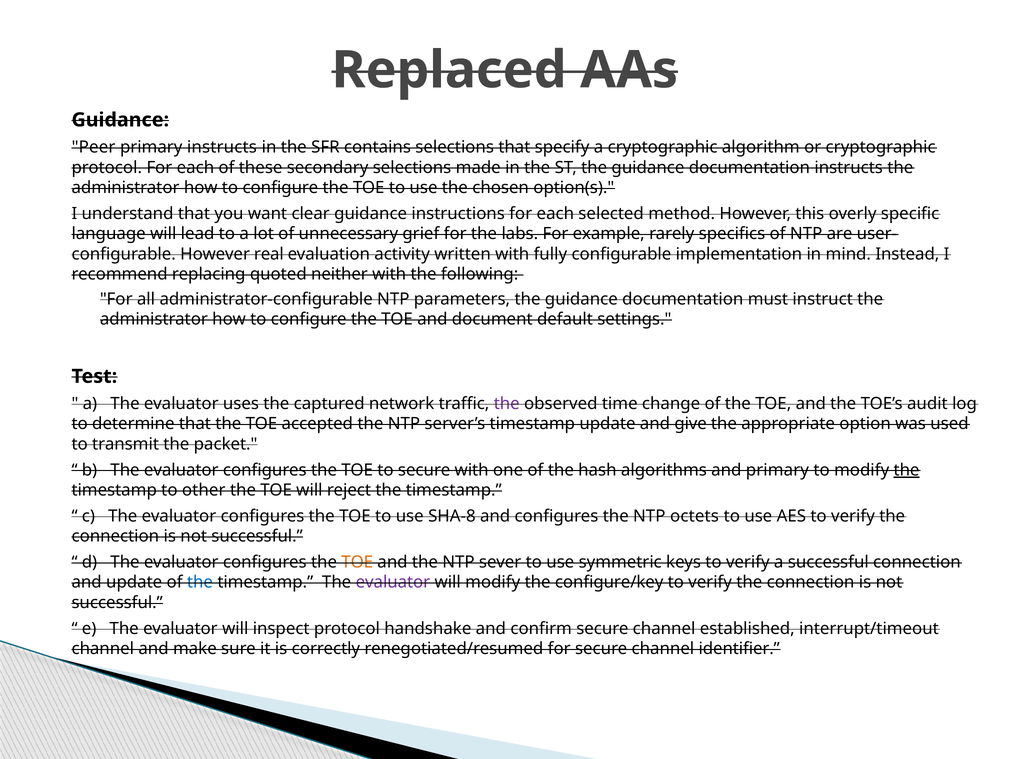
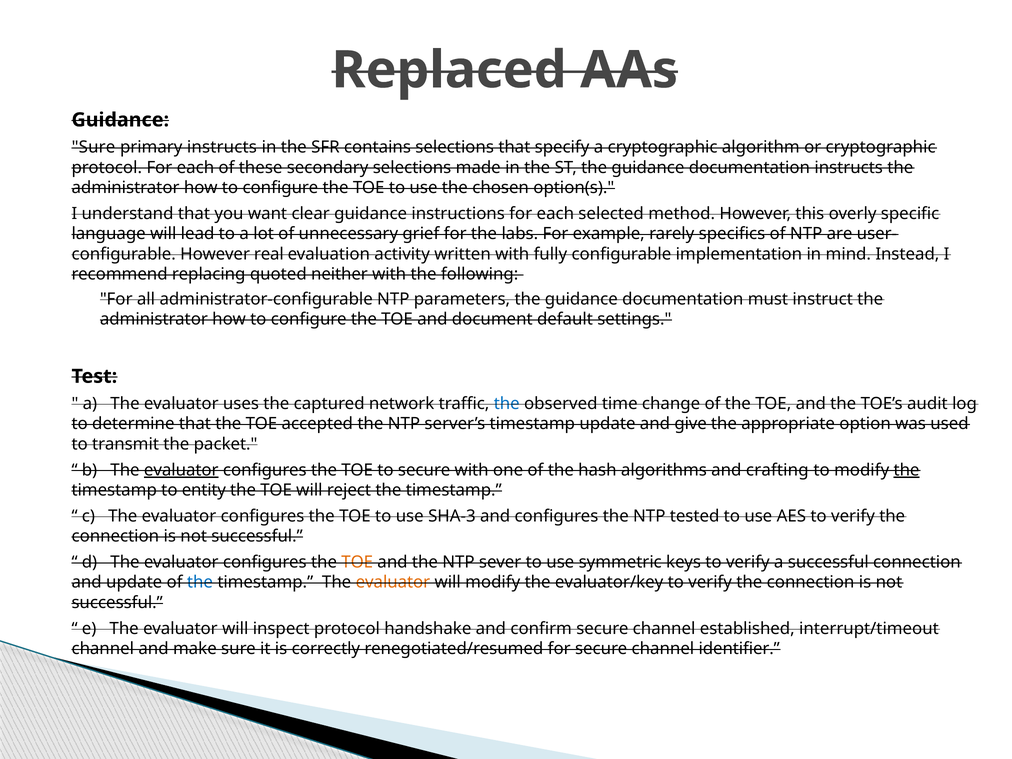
Peer: Peer -> Sure (94, 147)
the colour: purple -> blue (507, 404)
evaluator underline: none -> present (181, 470)
and primary: primary -> crafting (777, 470)
other: other -> entity (204, 490)
SHA-8: SHA-8 -> SHA-3 (452, 516)
octets: octets -> tested (695, 516)
evaluator colour: purple -> orange (393, 582)
configure/key: configure/key -> evaluator/key (609, 582)
